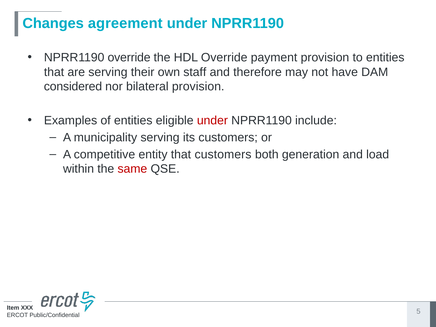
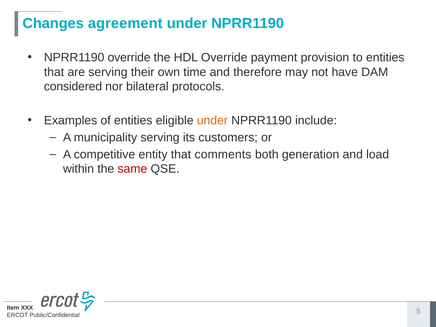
staff: staff -> time (195, 72)
bilateral provision: provision -> protocols (198, 87)
under colour: red -> orange (212, 121)
that customers: customers -> comments (223, 154)
